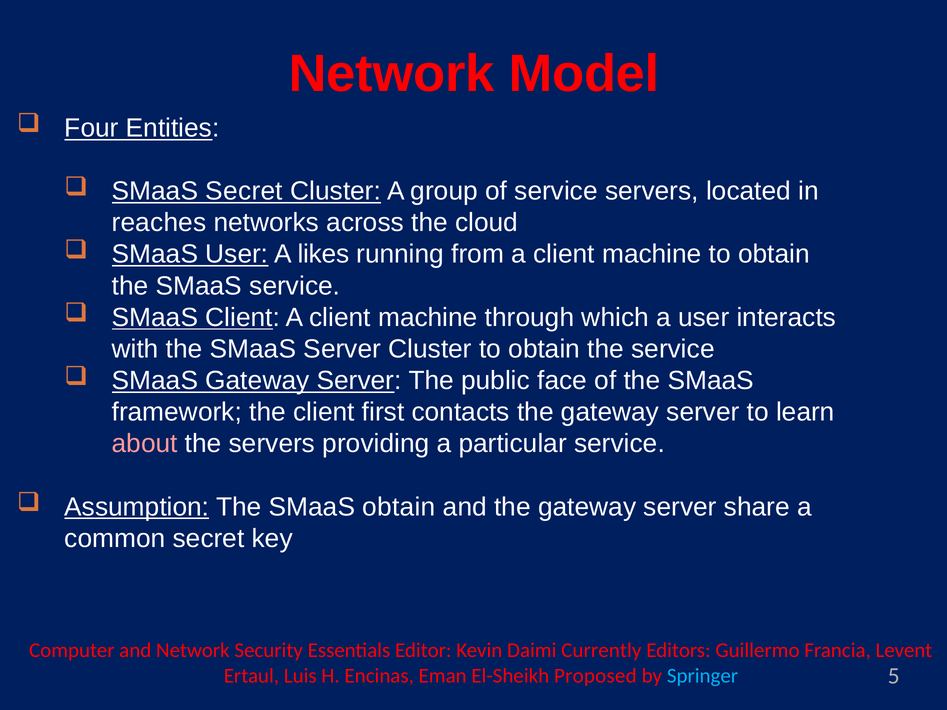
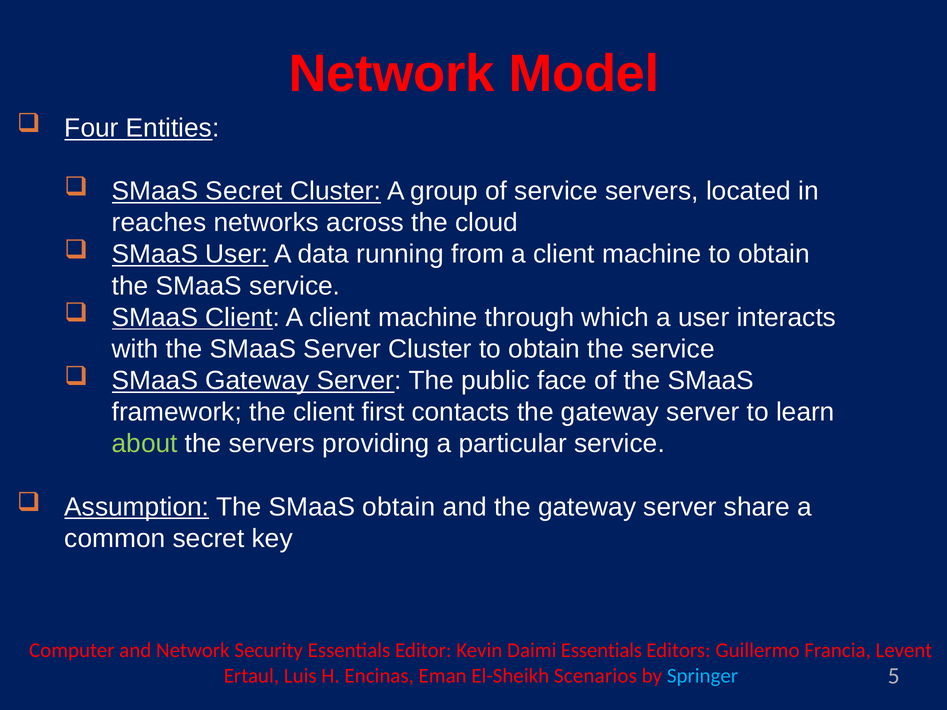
likes: likes -> data (323, 254)
about colour: pink -> light green (145, 444)
Daimi Currently: Currently -> Essentials (601, 651)
Proposed: Proposed -> Scenarios (595, 676)
